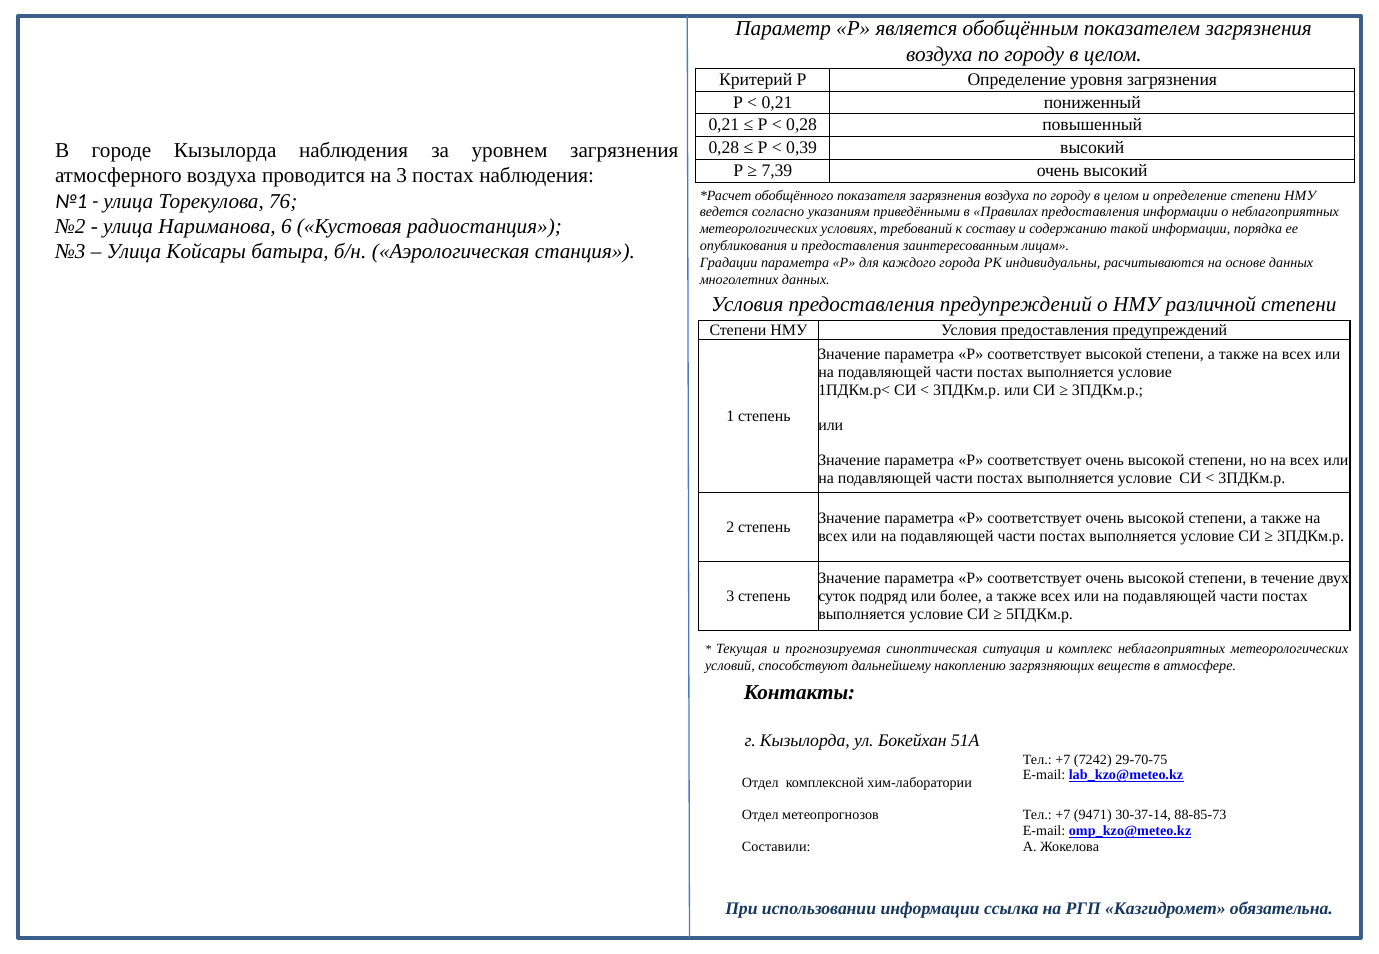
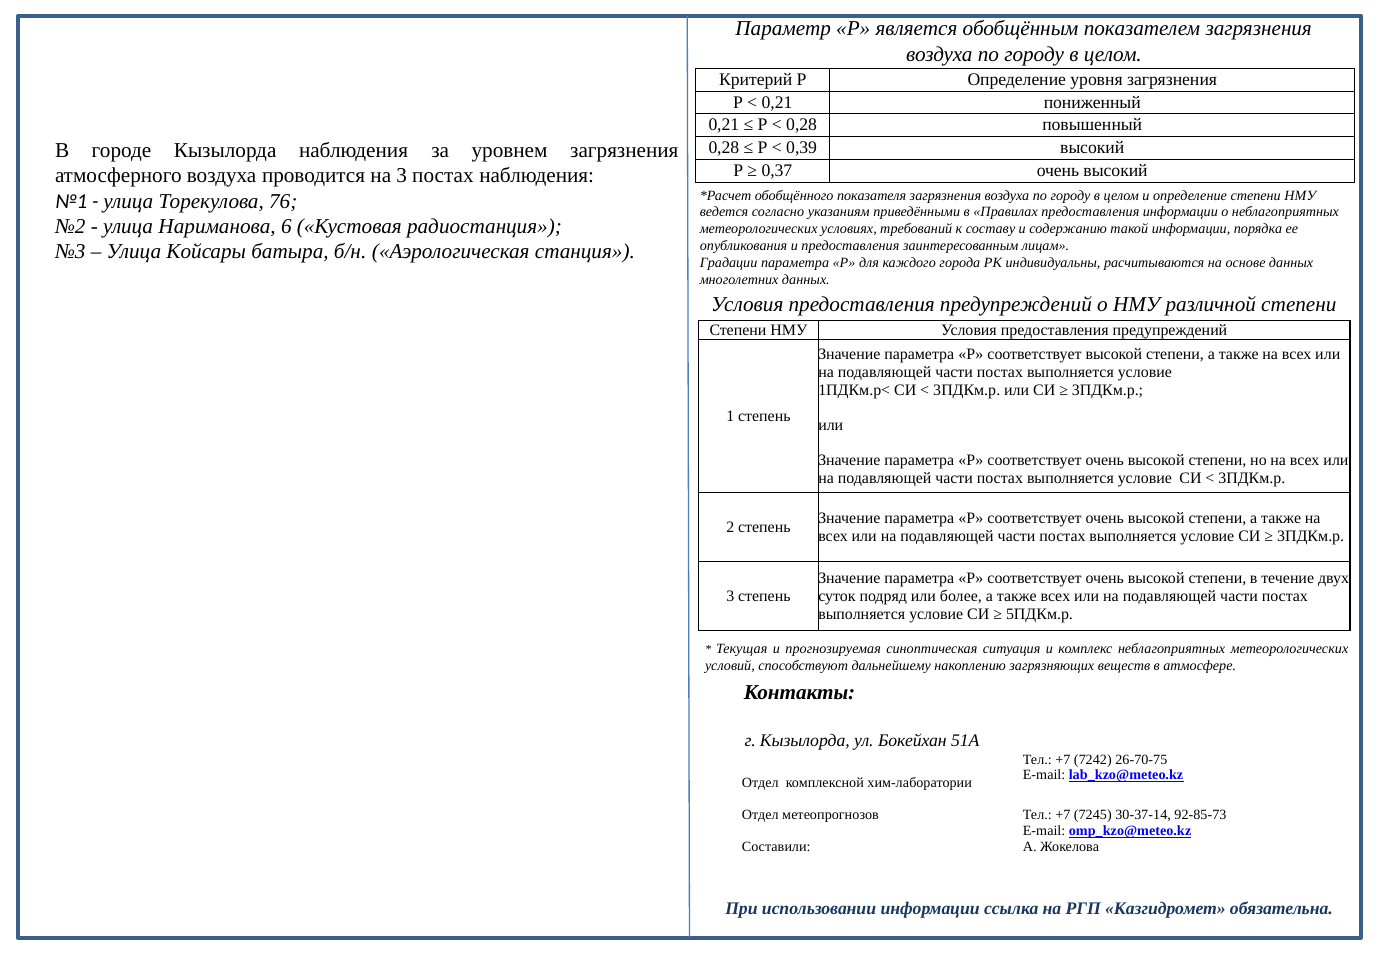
7,39: 7,39 -> 0,37 (777, 171)
29-70-75: 29-70-75 -> 26-70-75 (1141, 760)
9471: 9471 -> 7245 (1093, 816)
88-85-73: 88-85-73 -> 92-85-73 (1200, 816)
